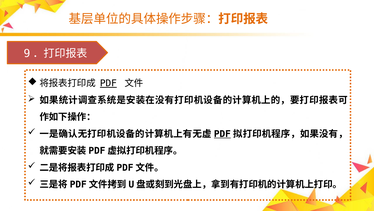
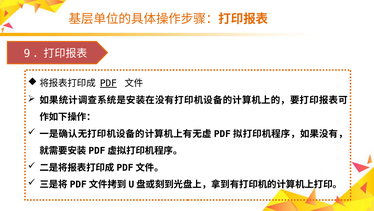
PDF underline: present -> none (222, 134)
